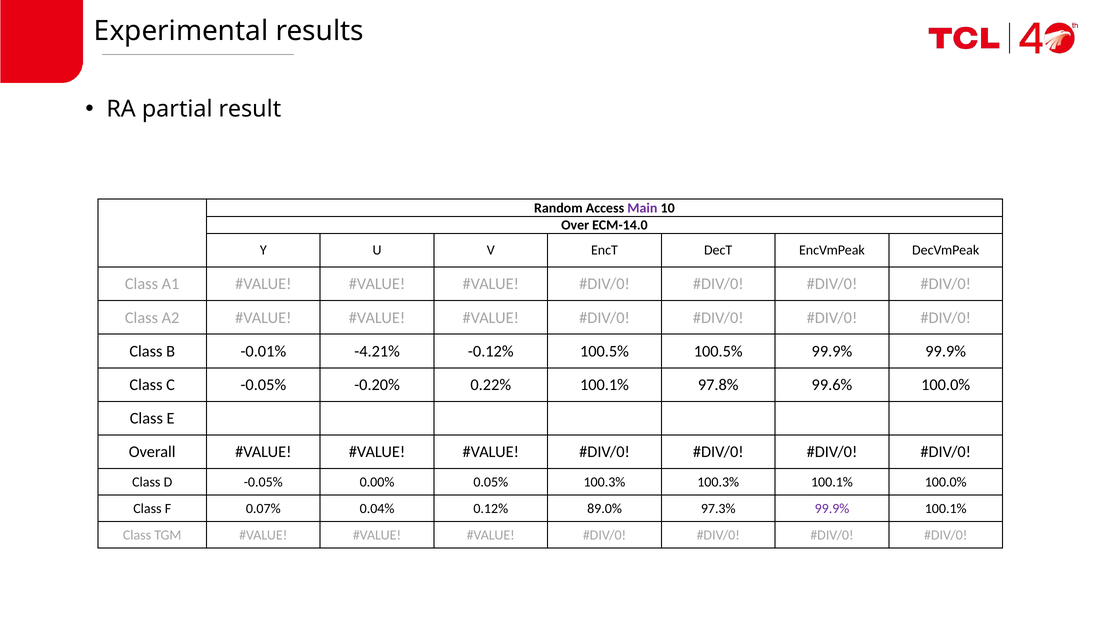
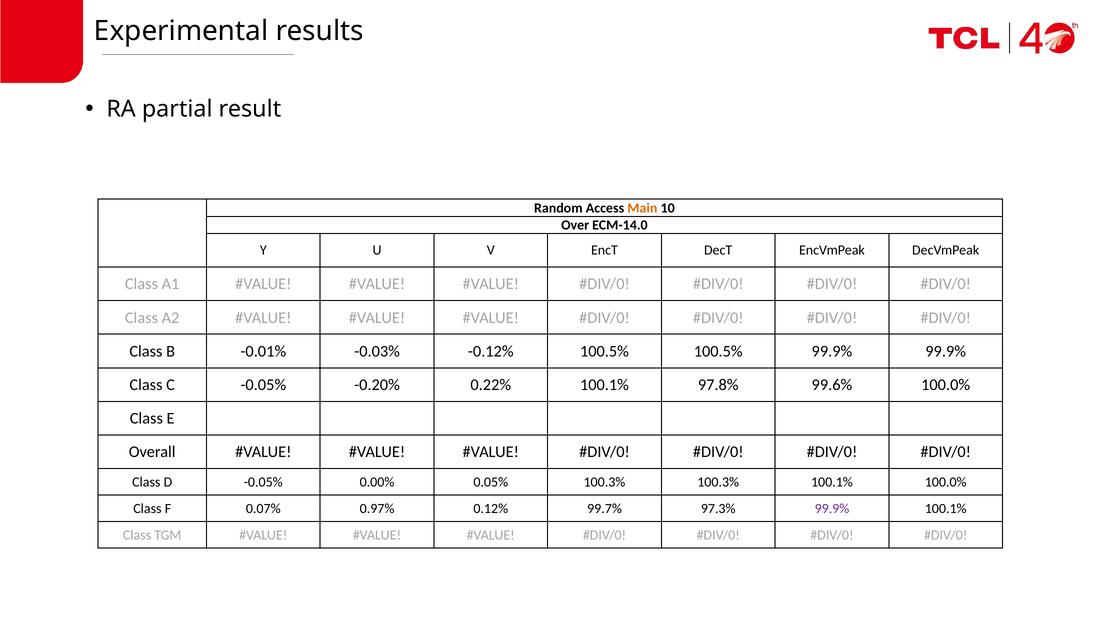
Main colour: purple -> orange (642, 208)
-4.21%: -4.21% -> -0.03% (377, 351)
0.04%: 0.04% -> 0.97% (377, 508)
89.0%: 89.0% -> 99.7% (605, 508)
